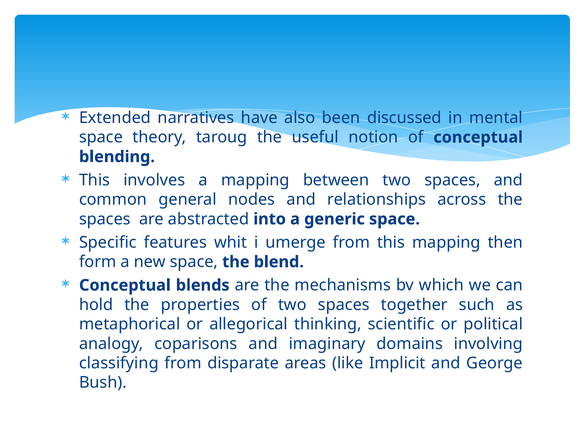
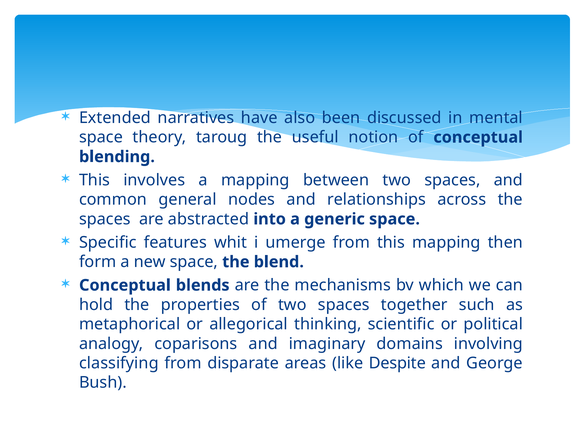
Implicit: Implicit -> Despite (397, 363)
